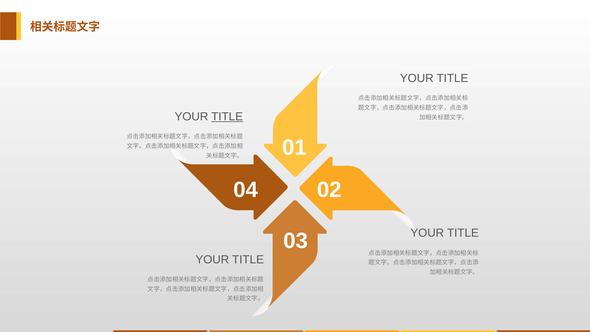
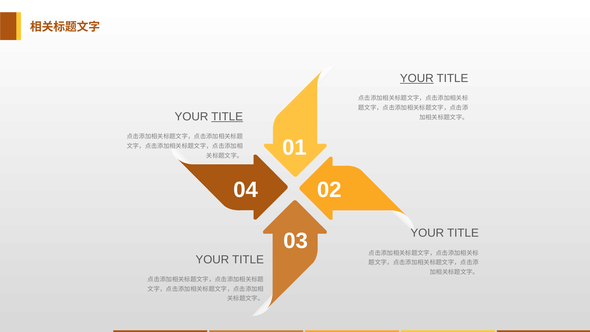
YOUR underline: none -> present (417, 78)
